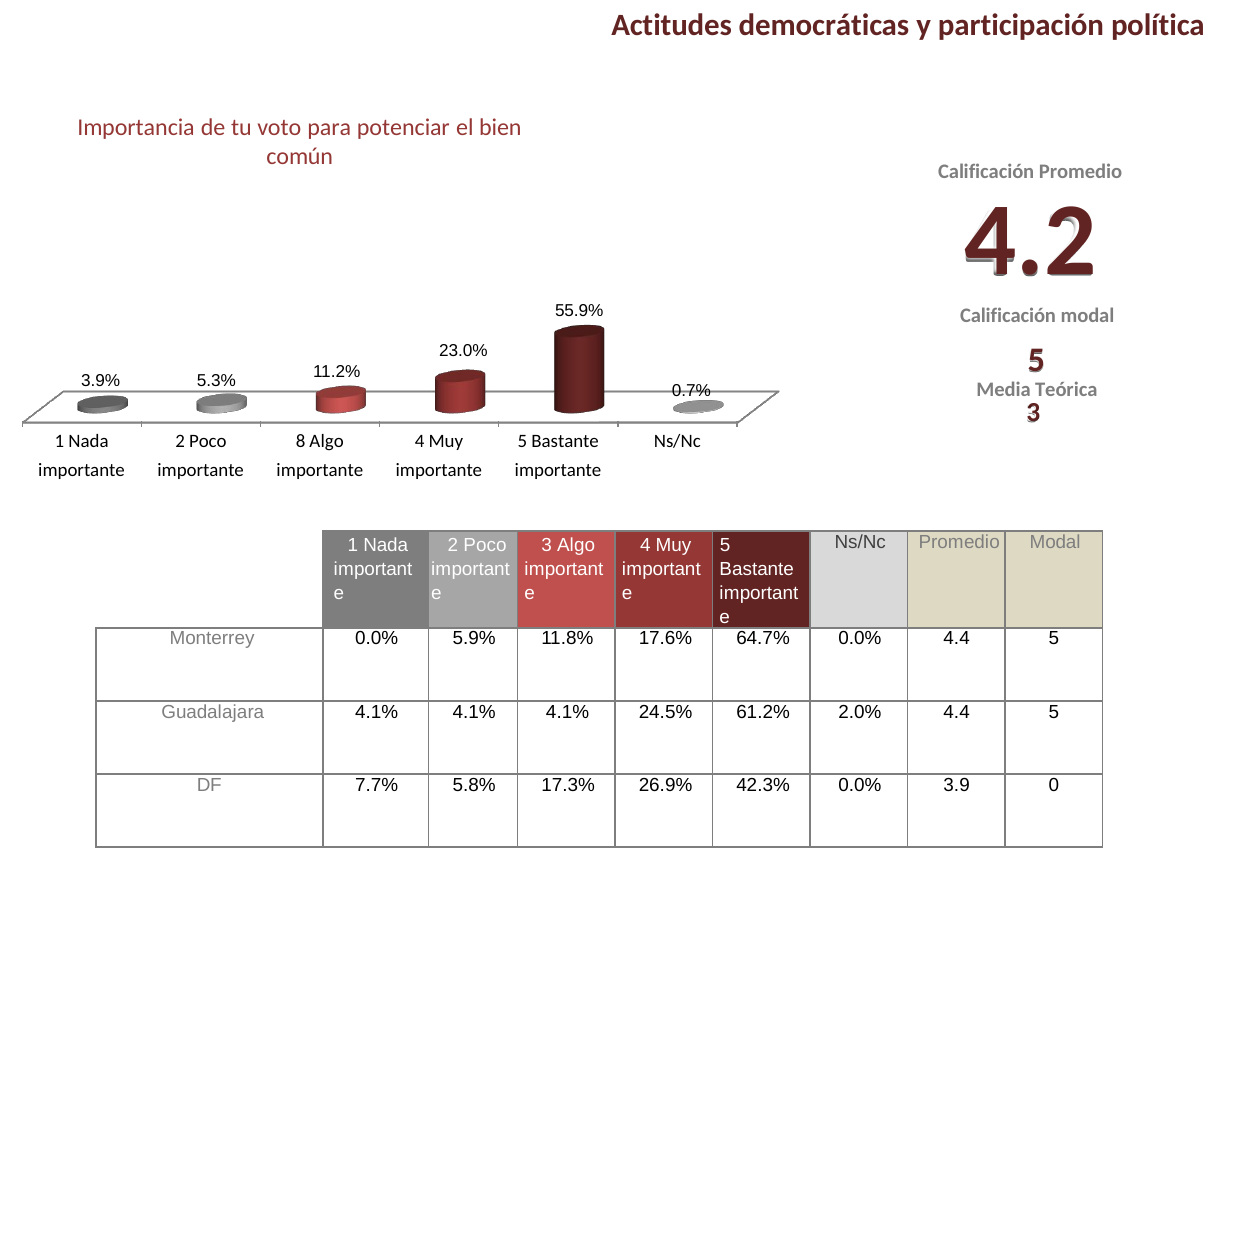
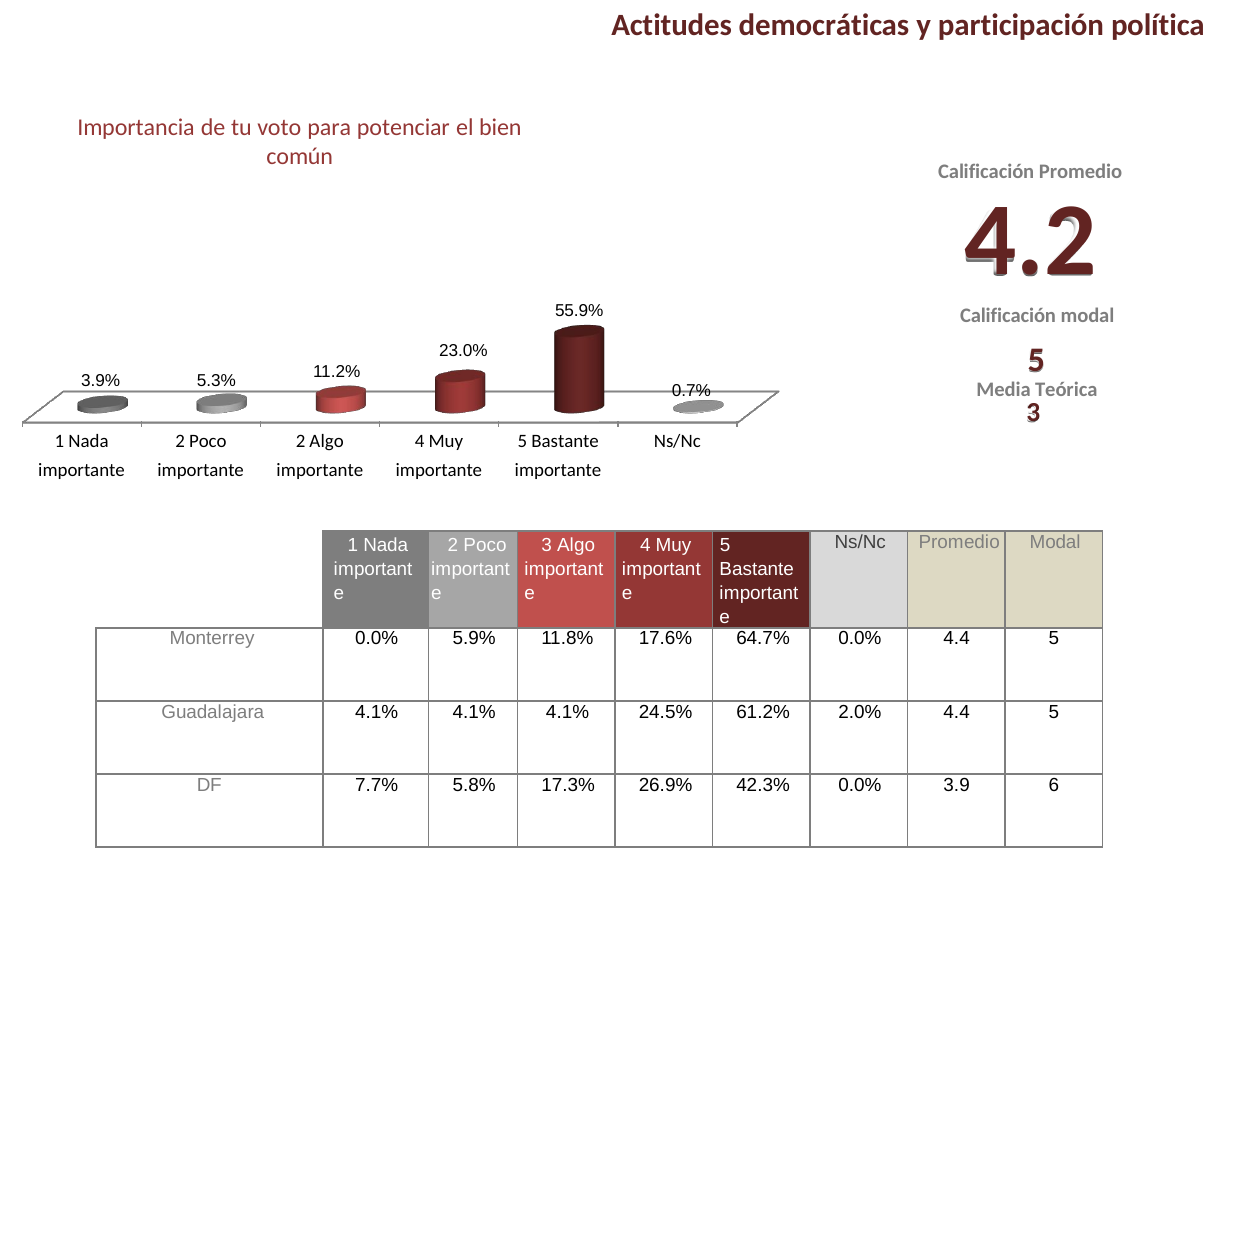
Poco 8: 8 -> 2 (301, 441)
0: 0 -> 6 (1054, 785)
